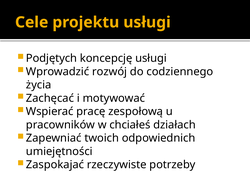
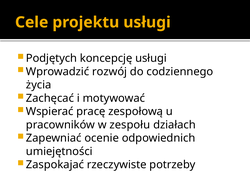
chciałeś: chciałeś -> zespołu (130, 125)
twoich: twoich -> ocenie (102, 138)
